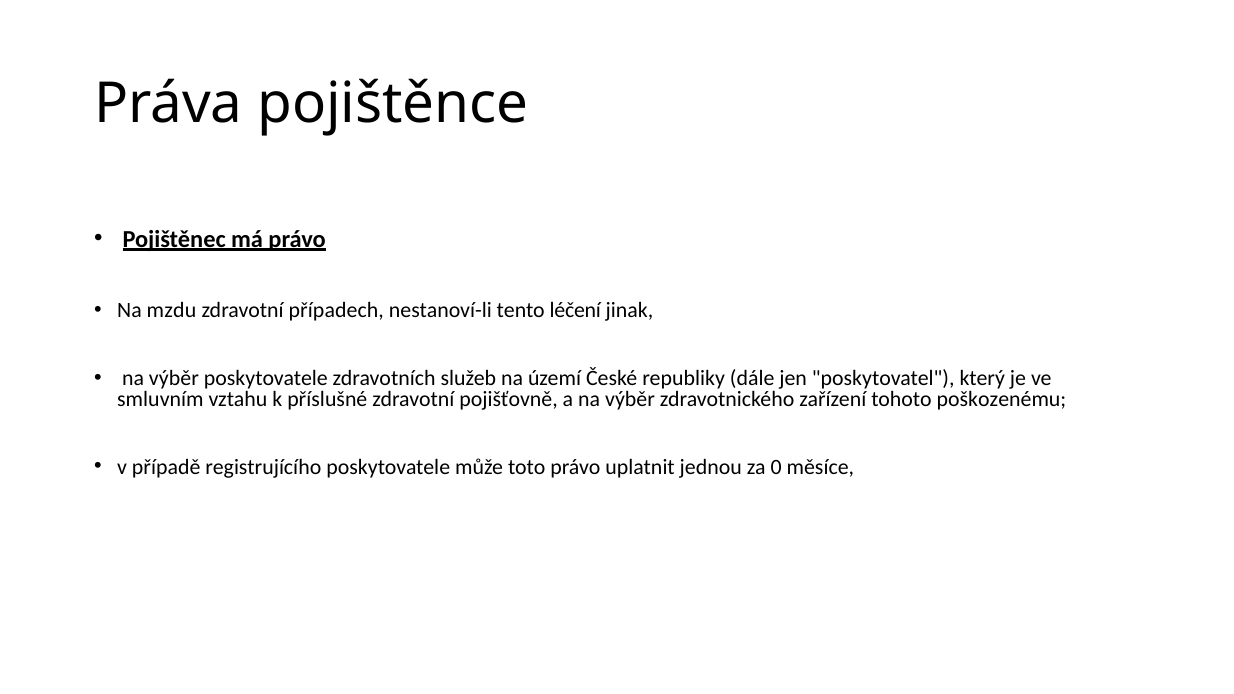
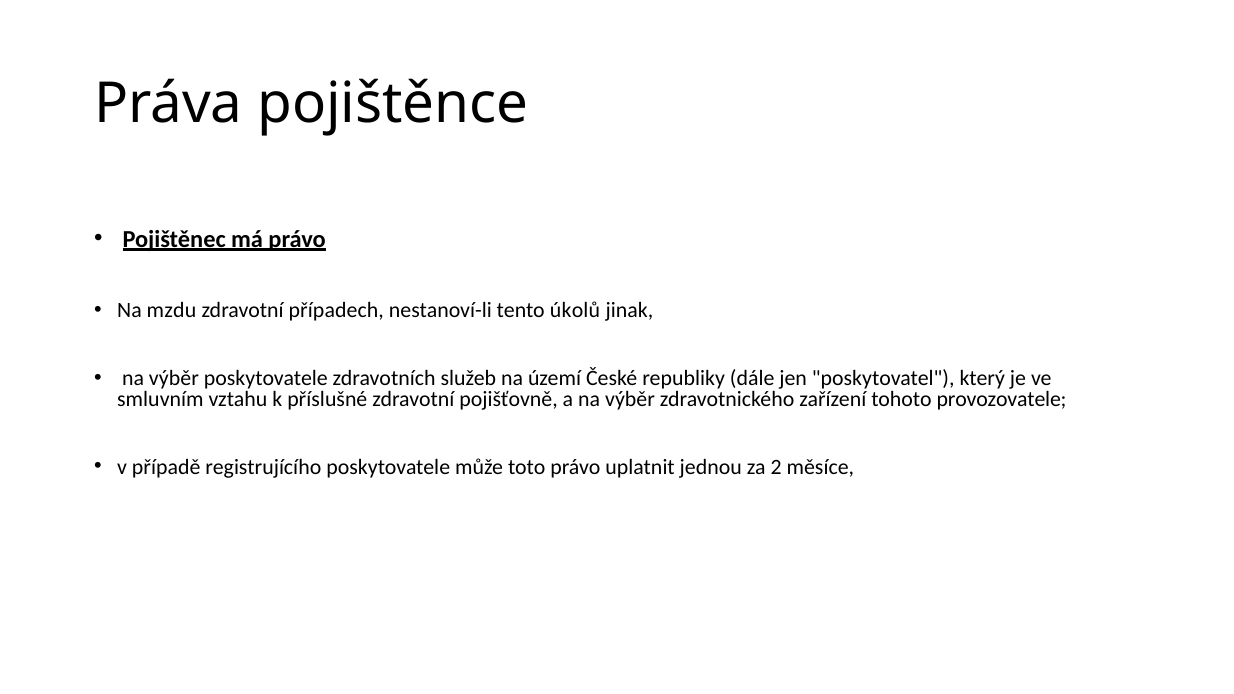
léčení: léčení -> úkolů (575, 311)
poškozenému: poškozenému -> provozovatele (1002, 399)
0: 0 -> 2 (776, 467)
